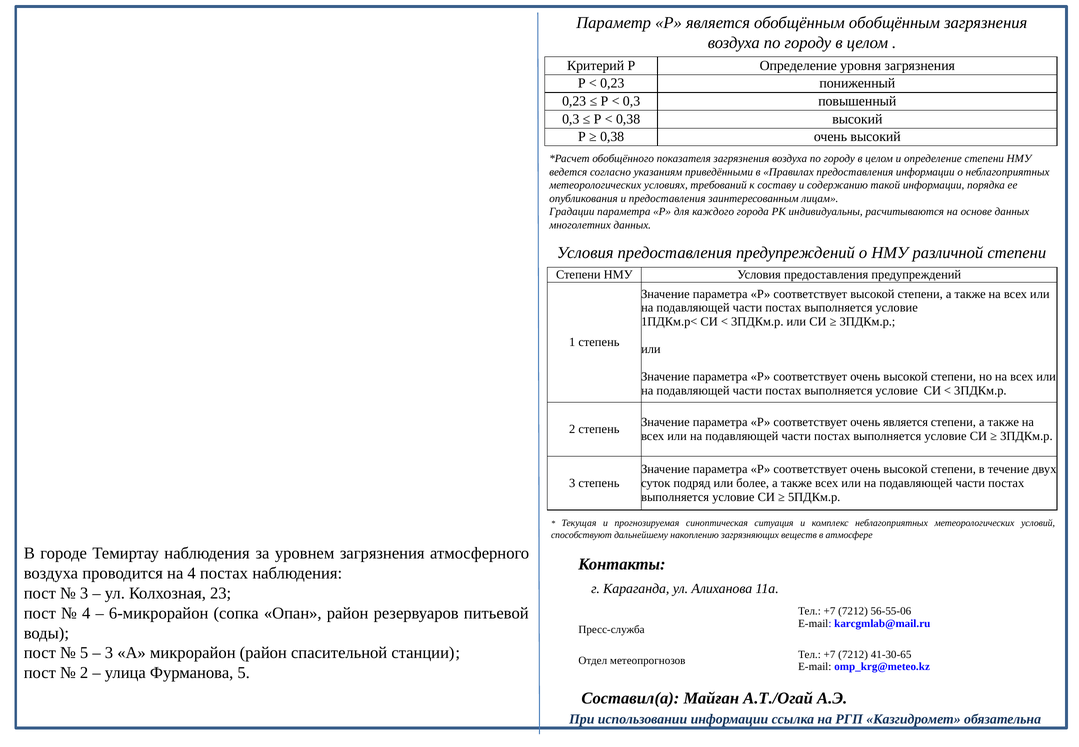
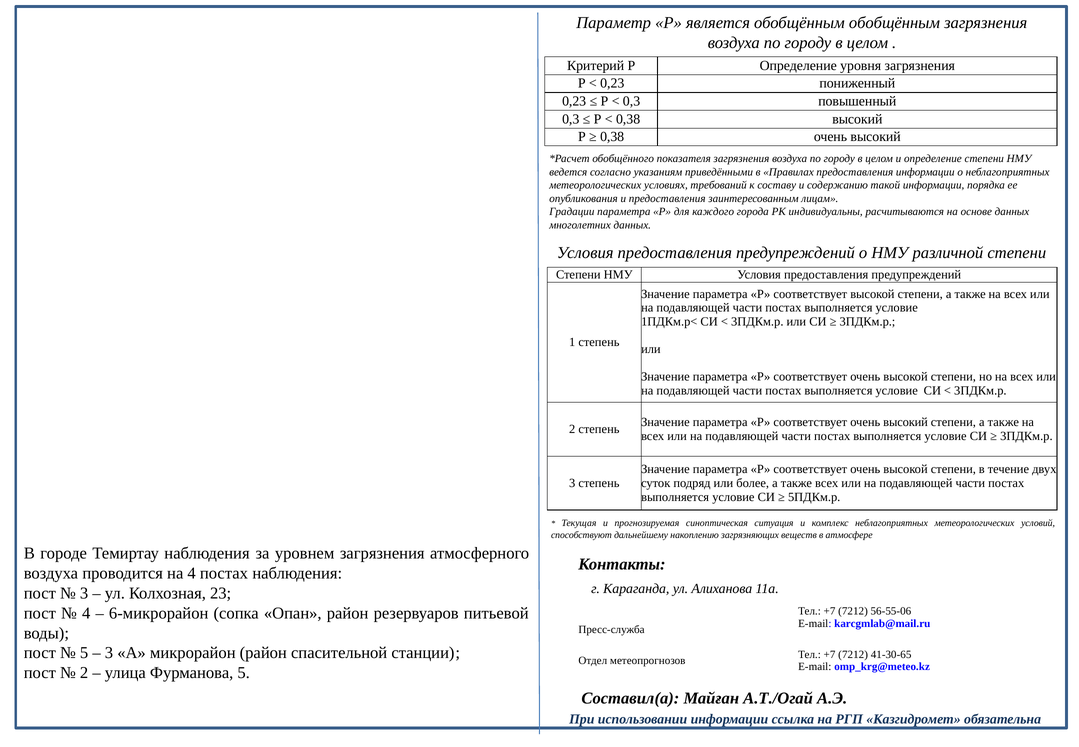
соответствует очень является: является -> высокий (906, 422)
